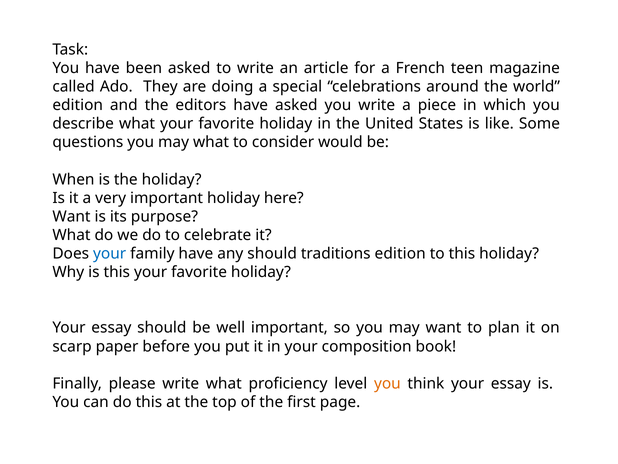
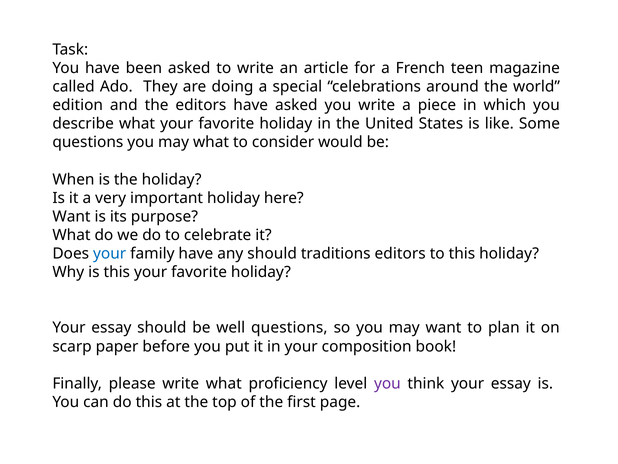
traditions edition: edition -> editors (400, 253)
well important: important -> questions (289, 328)
you colour: orange -> purple (387, 383)
